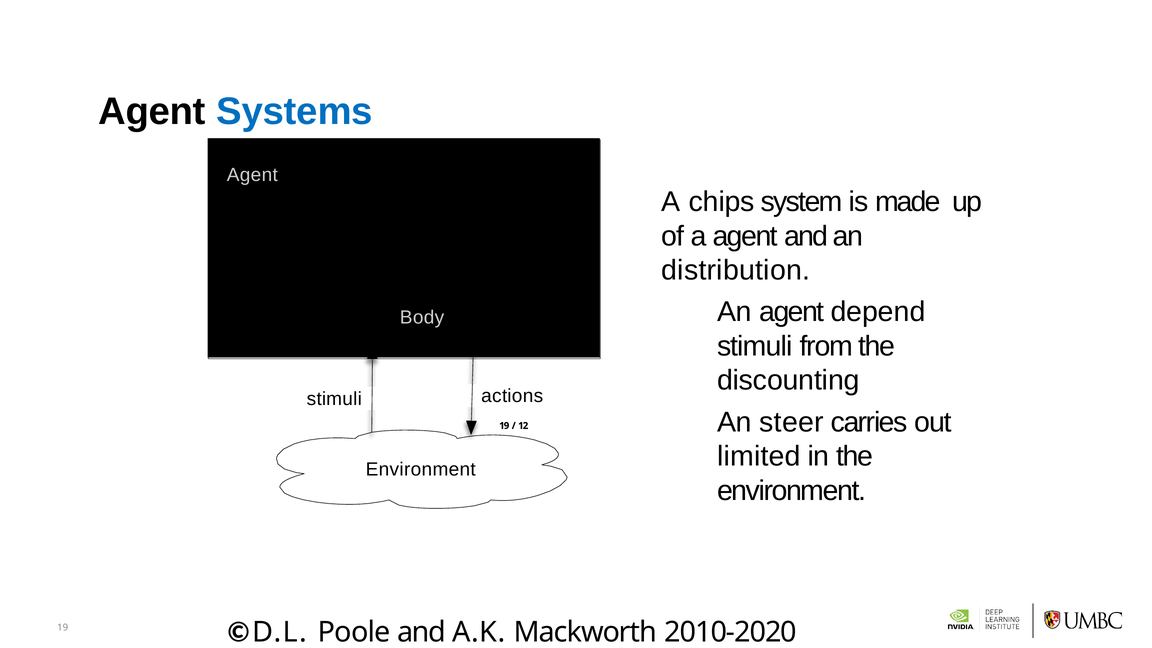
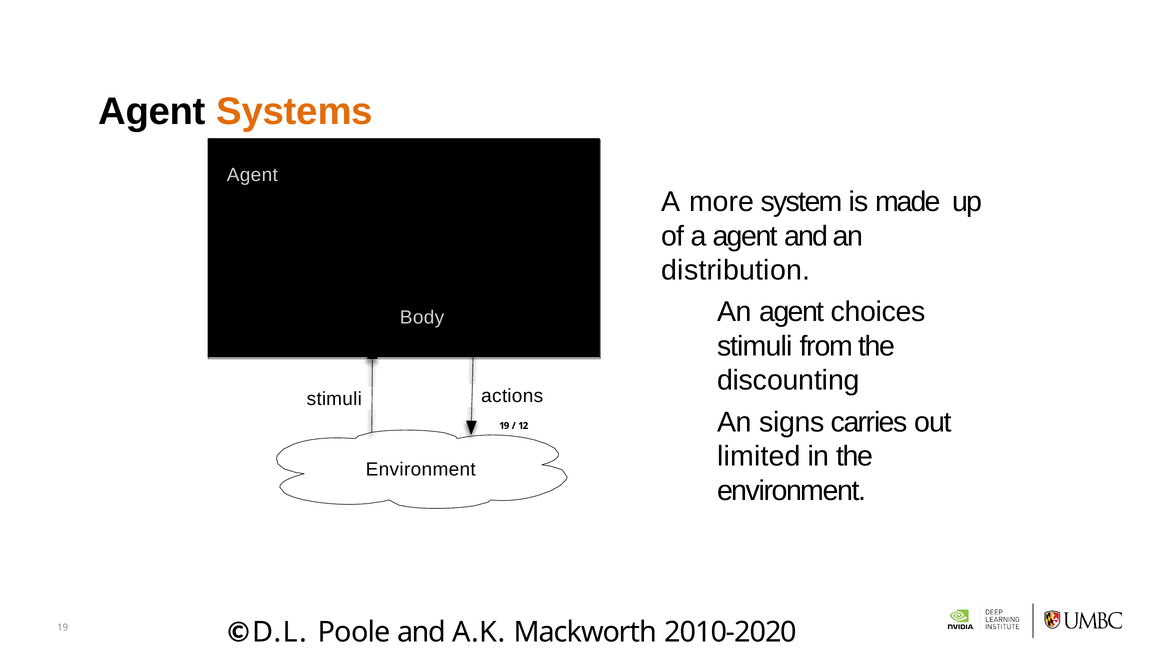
Systems colour: blue -> orange (294, 112)
chips: chips -> more (722, 202)
depend: depend -> choices (878, 312)
steer: steer -> signs (792, 422)
